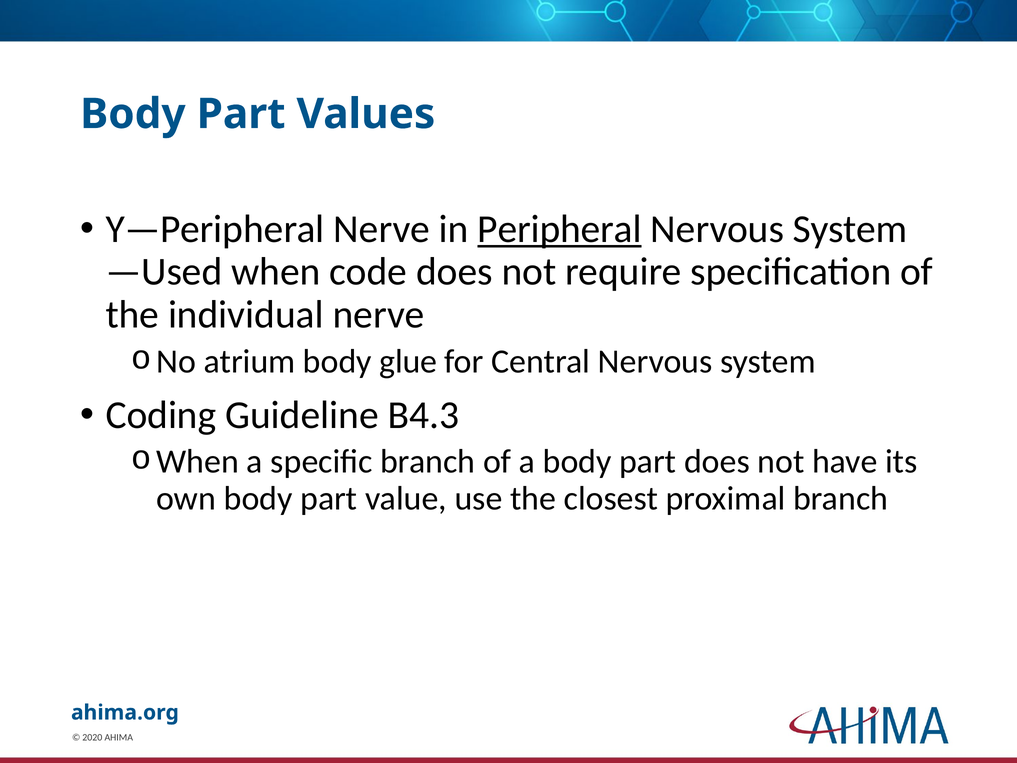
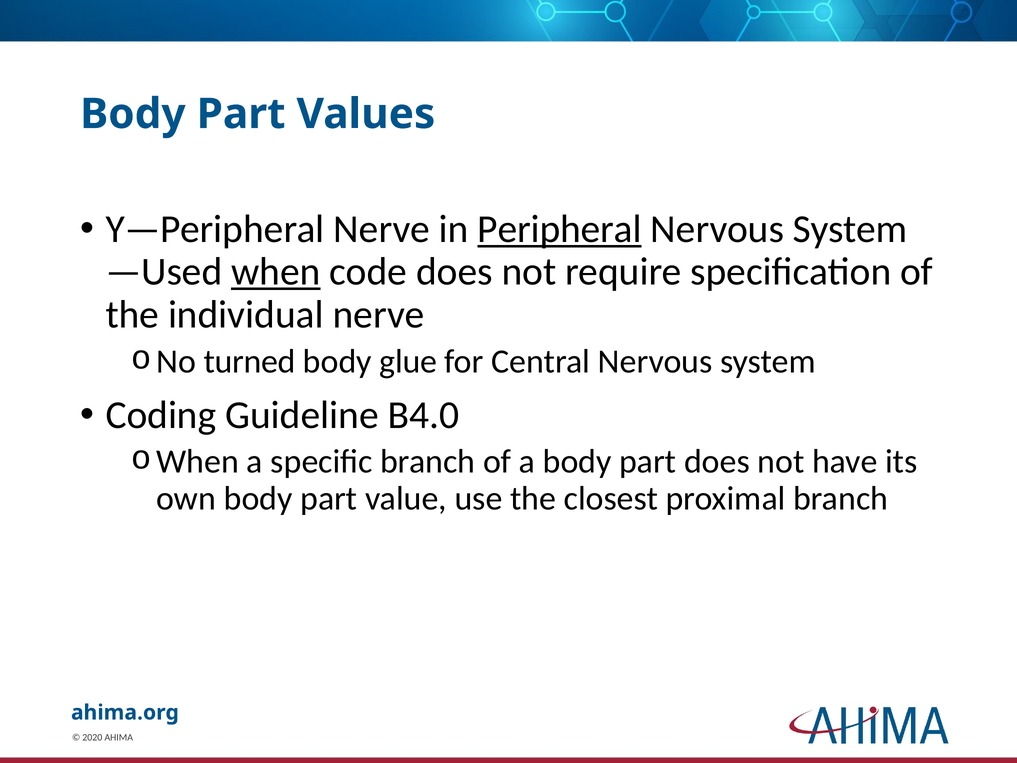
when underline: none -> present (276, 272)
atrium: atrium -> turned (250, 361)
B4.3: B4.3 -> B4.0 (423, 415)
